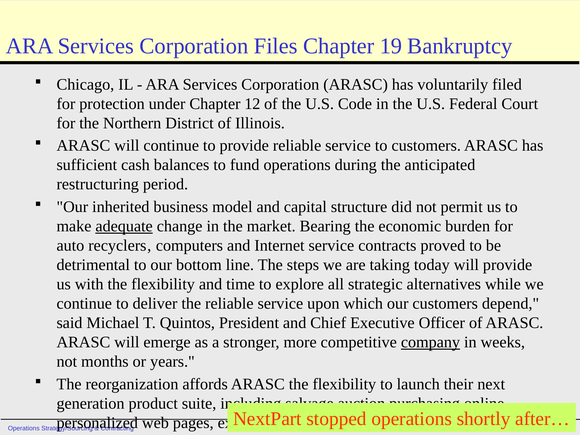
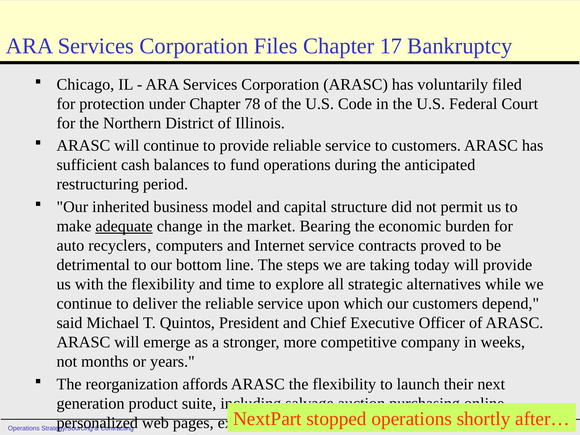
19: 19 -> 17 (391, 46)
12: 12 -> 78 (252, 104)
company underline: present -> none (430, 342)
